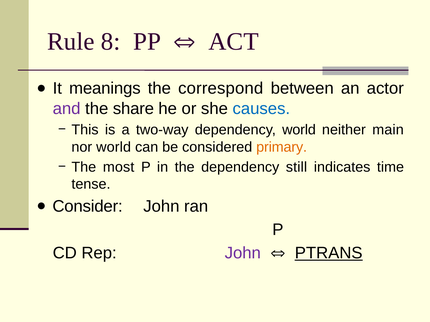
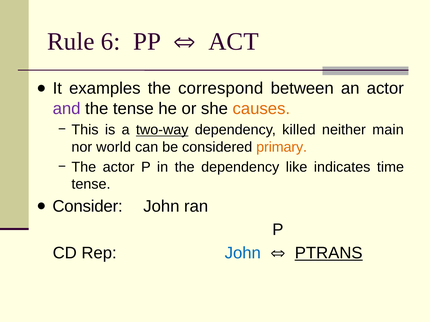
8: 8 -> 6 (111, 42)
meanings: meanings -> examples (105, 89)
the share: share -> tense (133, 109)
causes colour: blue -> orange (261, 109)
two-way underline: none -> present (162, 130)
dependency world: world -> killed (299, 130)
The most: most -> actor (119, 167)
still: still -> like (297, 167)
John colour: purple -> blue (243, 253)
